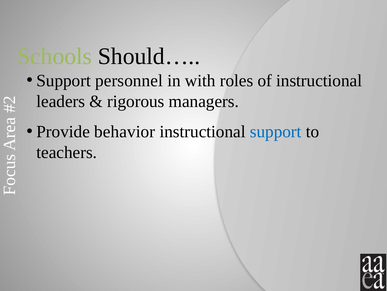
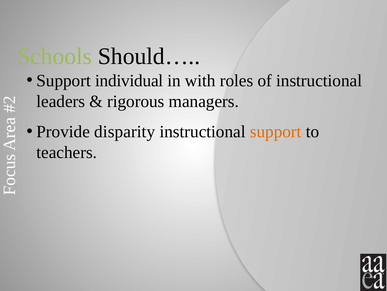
personnel: personnel -> individual (129, 80)
behavior: behavior -> disparity (125, 131)
support colour: blue -> orange (276, 131)
